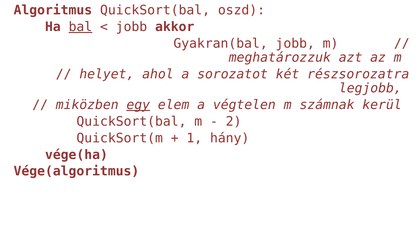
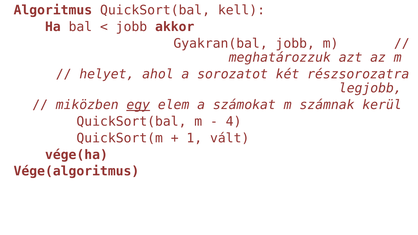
oszd: oszd -> kell (241, 10)
bal underline: present -> none (80, 27)
végtelen: végtelen -> számokat (244, 105)
2: 2 -> 4 (234, 122)
hány: hány -> vált (230, 138)
